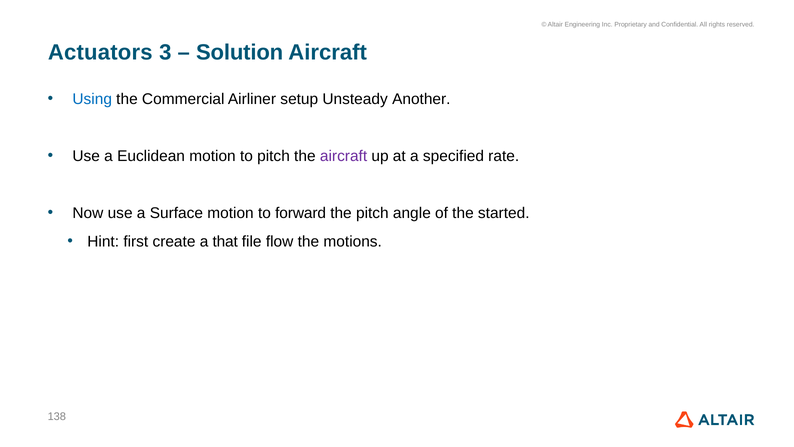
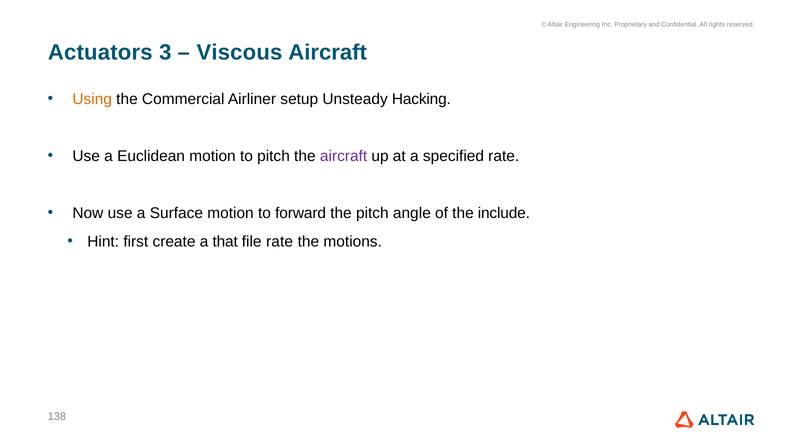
Solution: Solution -> Viscous (239, 53)
Using colour: blue -> orange (92, 99)
Another: Another -> Hacking (421, 99)
started: started -> include (504, 213)
file flow: flow -> rate (280, 241)
